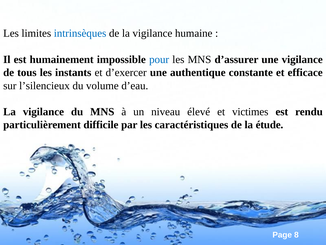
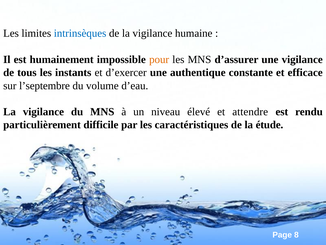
pour colour: blue -> orange (159, 59)
l’silencieux: l’silencieux -> l’septembre (45, 85)
victimes: victimes -> attendre (250, 112)
